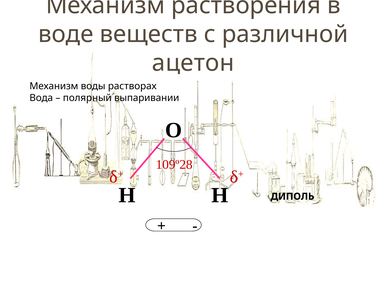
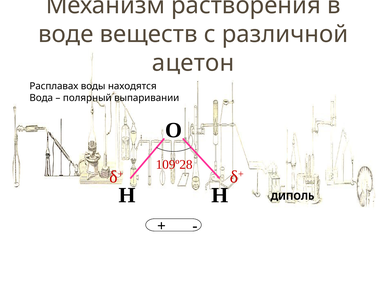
Механизм: Механизм -> Расплавах (54, 86)
растворах: растворах -> находятся (132, 86)
